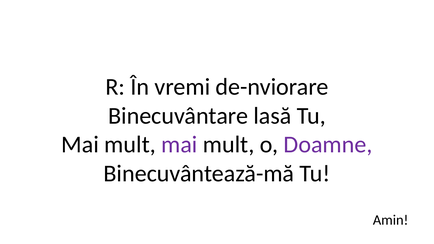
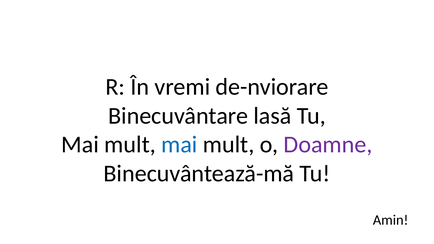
mai colour: purple -> blue (179, 145)
